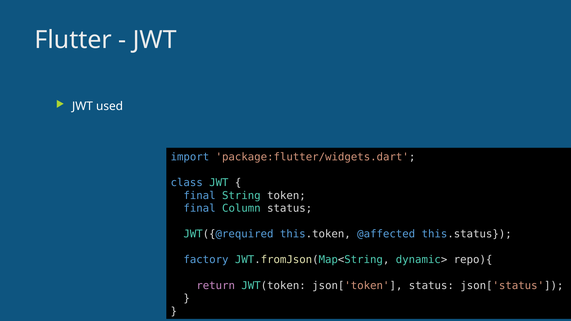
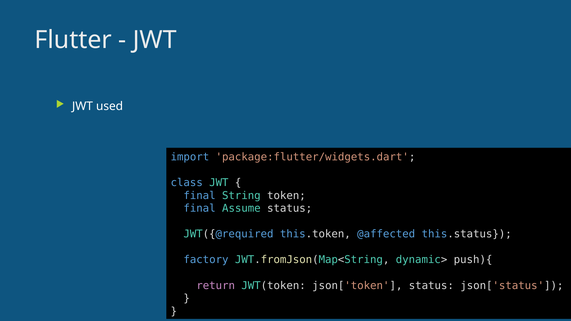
Column: Column -> Assume (241, 209)
repo){: repo){ -> push){ (473, 260)
